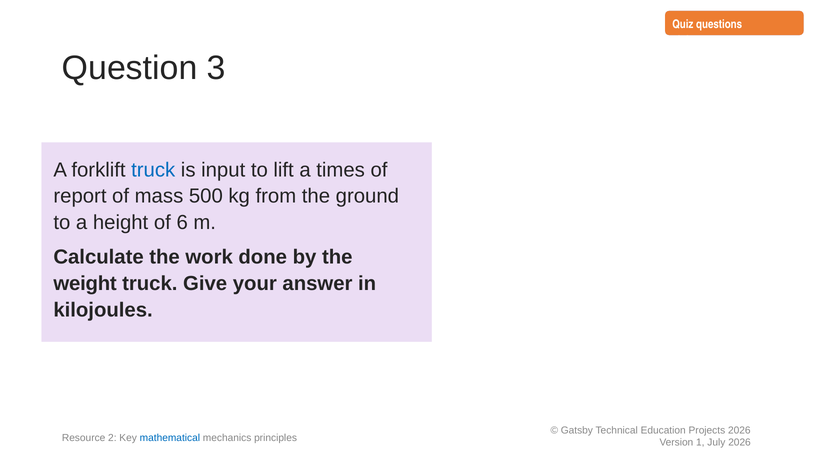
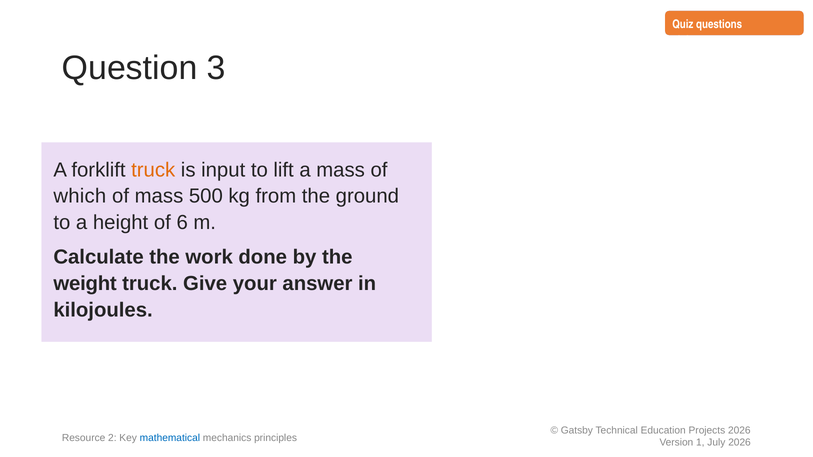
truck colour: blue -> orange (153, 170)
a times: times -> mass (341, 170)
report: report -> which (80, 196)
